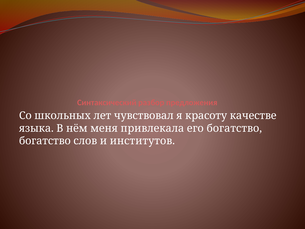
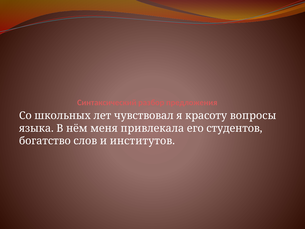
качестве: качестве -> вопросы (253, 115)
его богатство: богатство -> студентов (234, 128)
